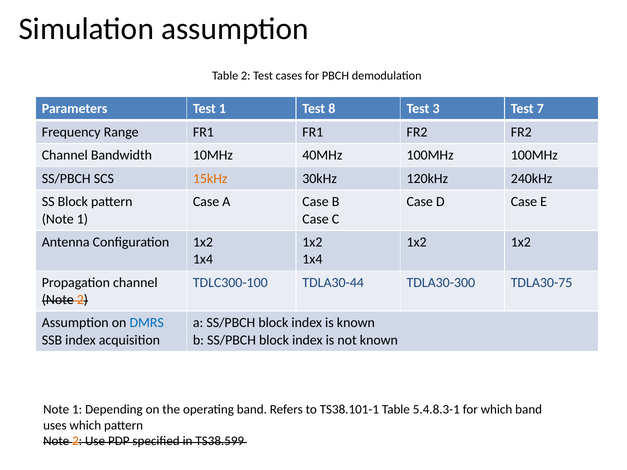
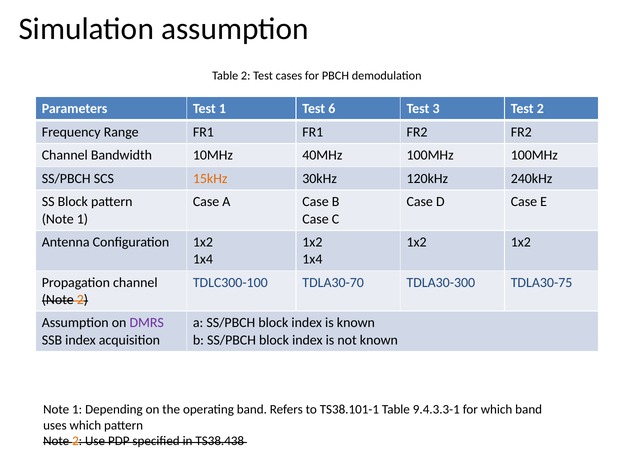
8: 8 -> 6 (332, 109)
Test 7: 7 -> 2 (540, 109)
TDLA30-44: TDLA30-44 -> TDLA30-70 (333, 283)
DMRS colour: blue -> purple (147, 323)
5.4.8.3-1: 5.4.8.3-1 -> 9.4.3.3-1 (436, 410)
TS38.599: TS38.599 -> TS38.438 (220, 441)
